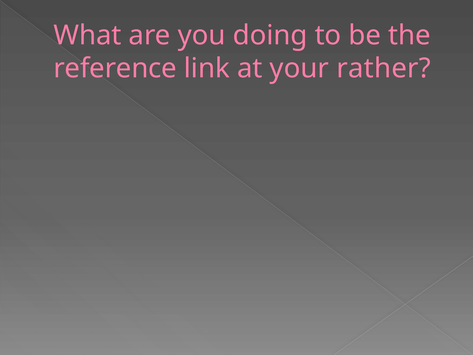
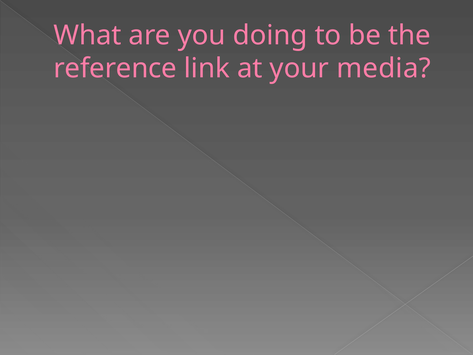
rather: rather -> media (384, 68)
